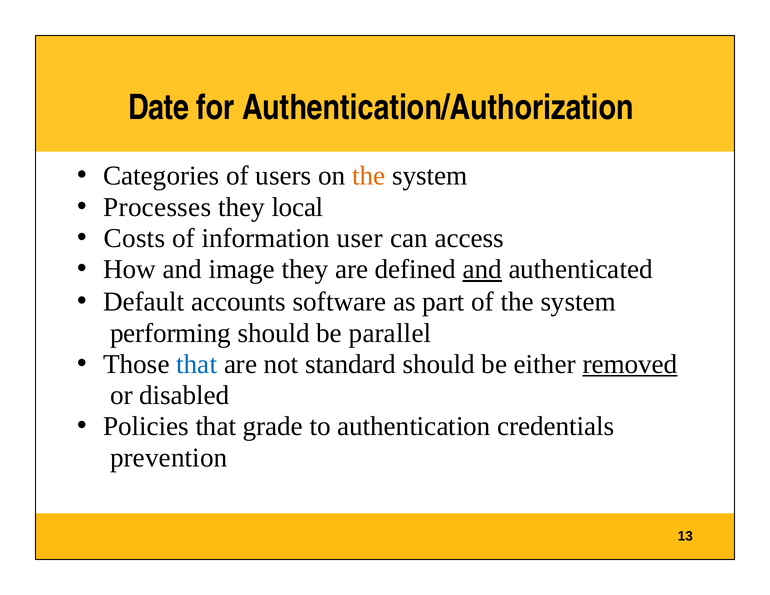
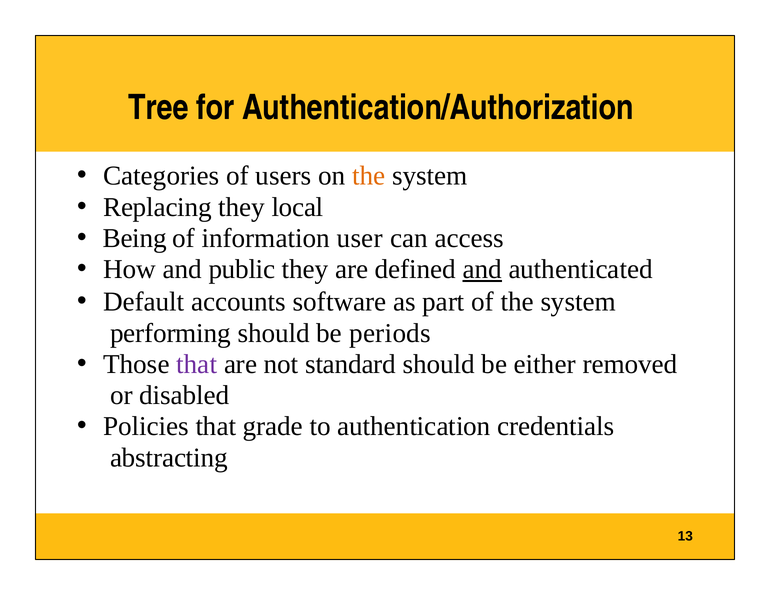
Date: Date -> Tree (158, 108)
Processes: Processes -> Replacing (157, 207)
Costs: Costs -> Being (135, 238)
image: image -> public (242, 269)
parallel: parallel -> periods (390, 333)
that colour: blue -> purple (197, 364)
removed underline: present -> none (630, 364)
prevention: prevention -> abstracting (169, 458)
